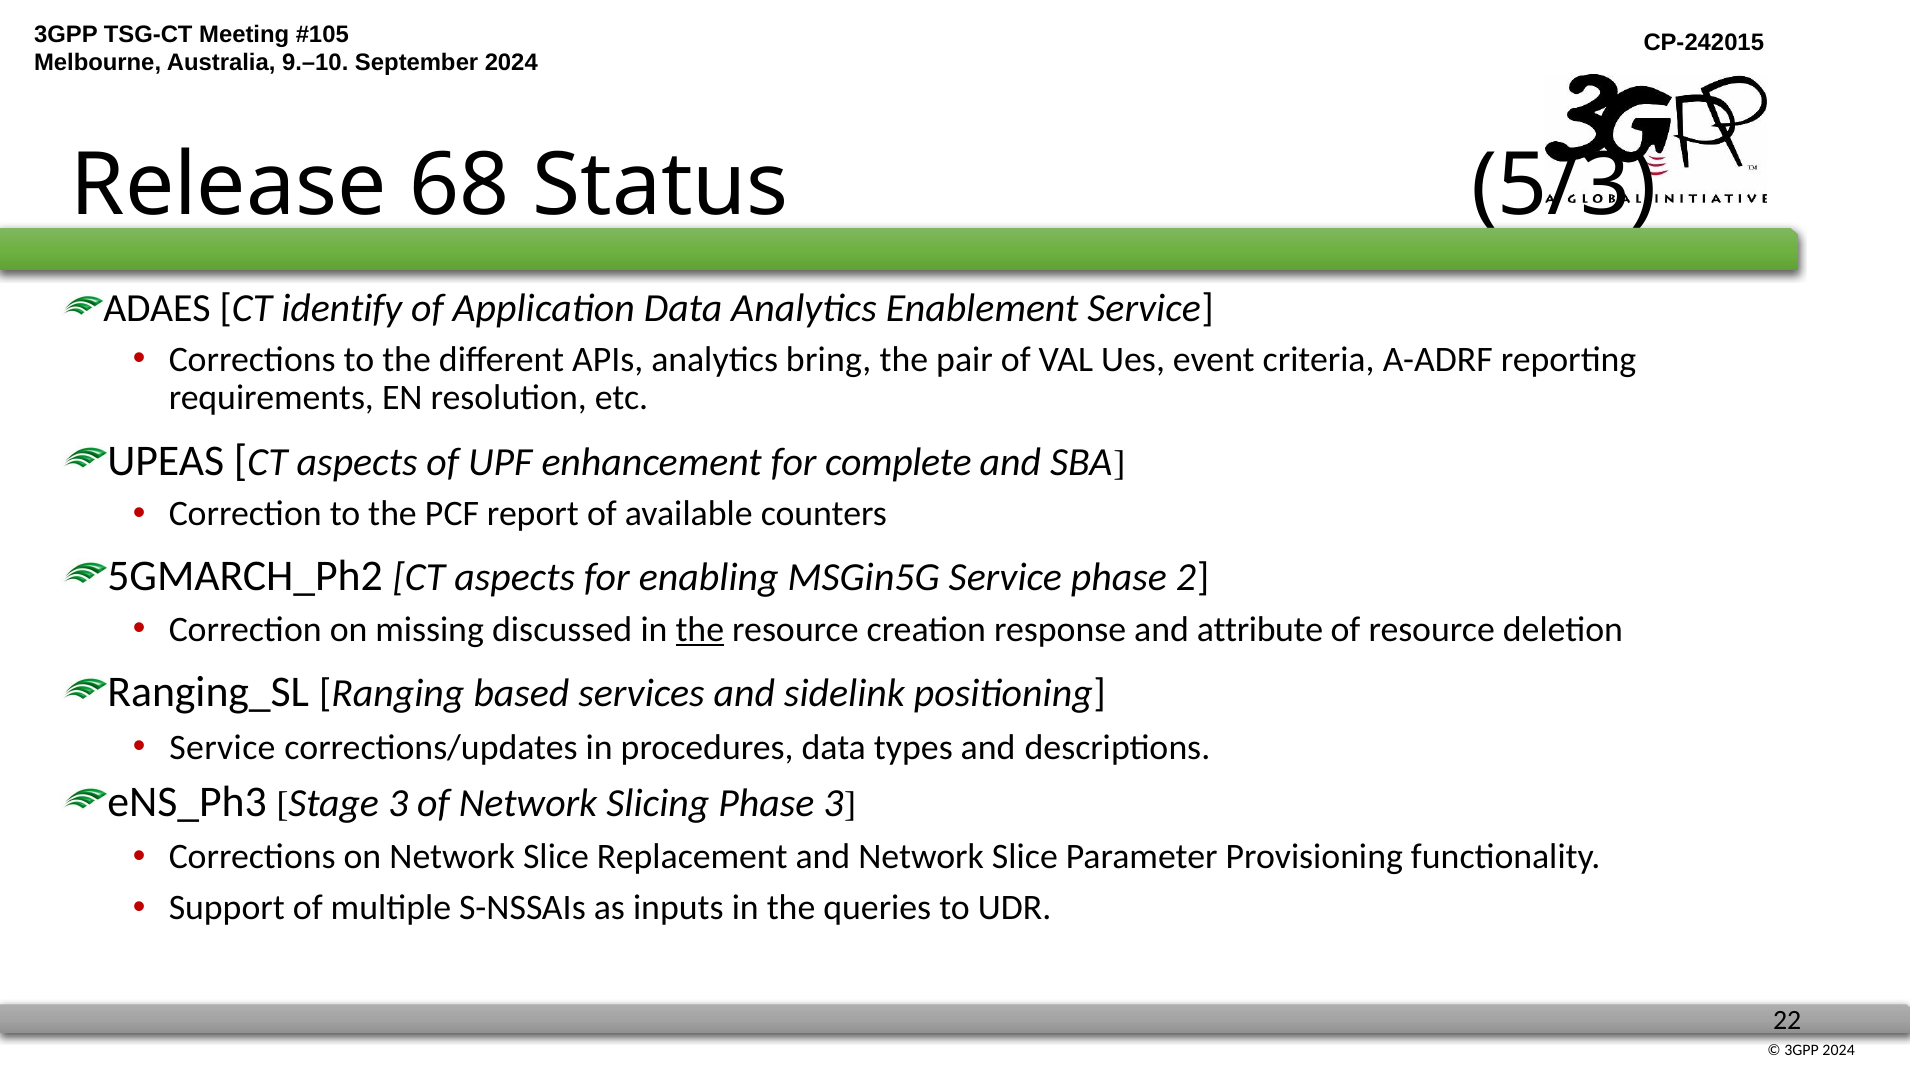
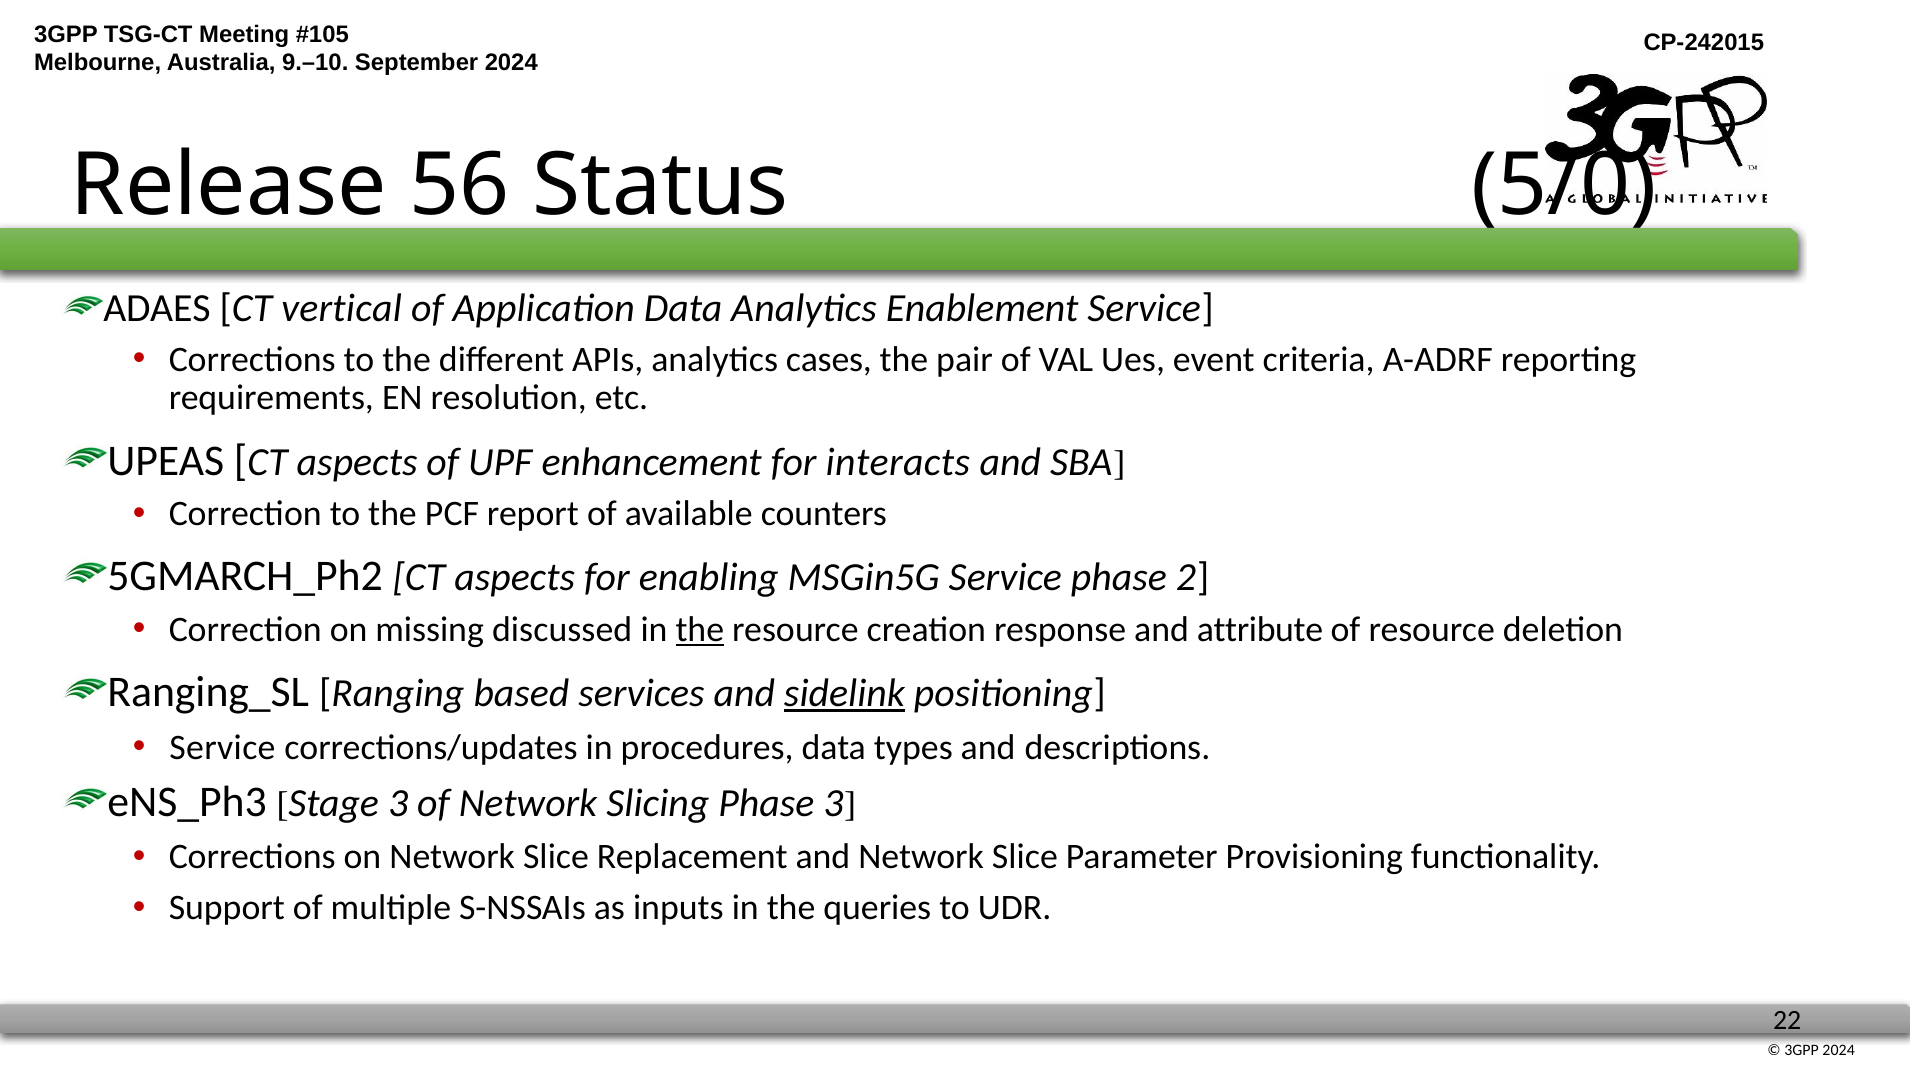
68: 68 -> 56 (460, 186)
5/3: 5/3 -> 5/0 (1564, 186)
identify: identify -> vertical (342, 309)
bring: bring -> cases (829, 359)
complete: complete -> interacts (898, 462)
sidelink underline: none -> present (845, 694)
